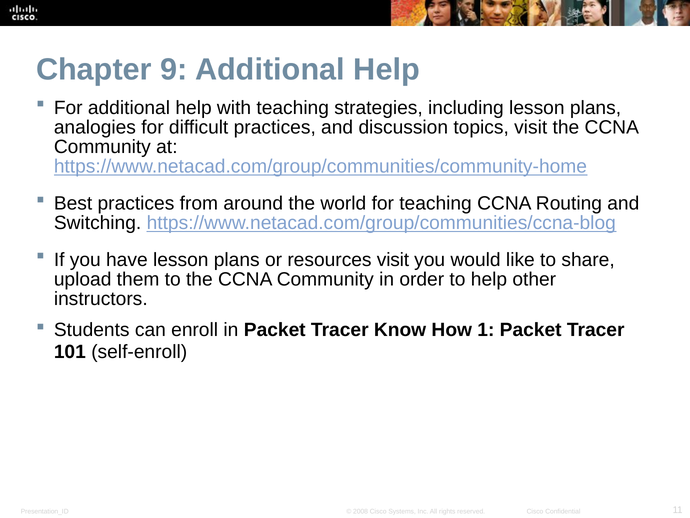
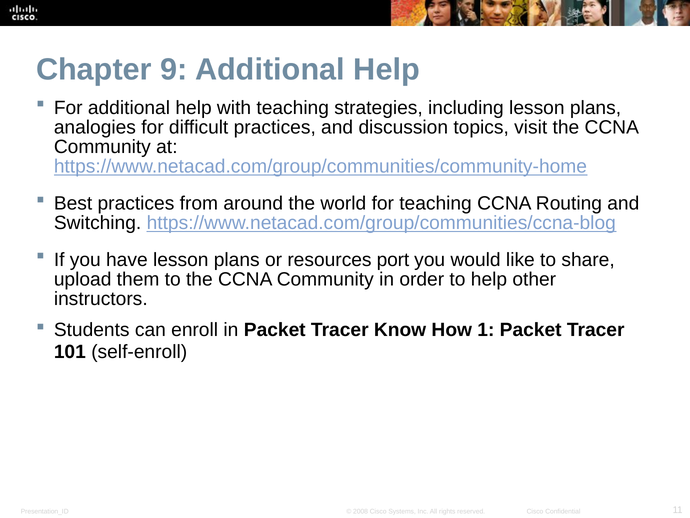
resources visit: visit -> port (393, 259)
